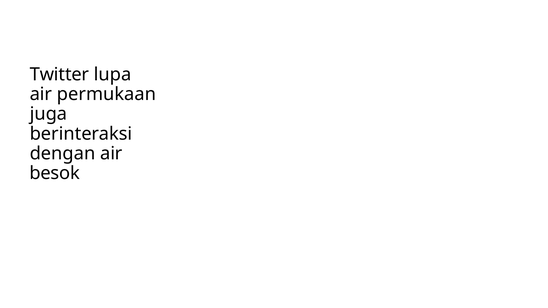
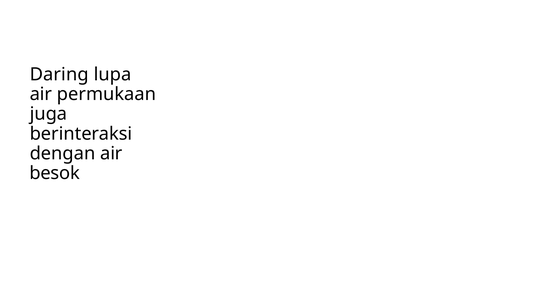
Twitter: Twitter -> Daring (59, 75)
